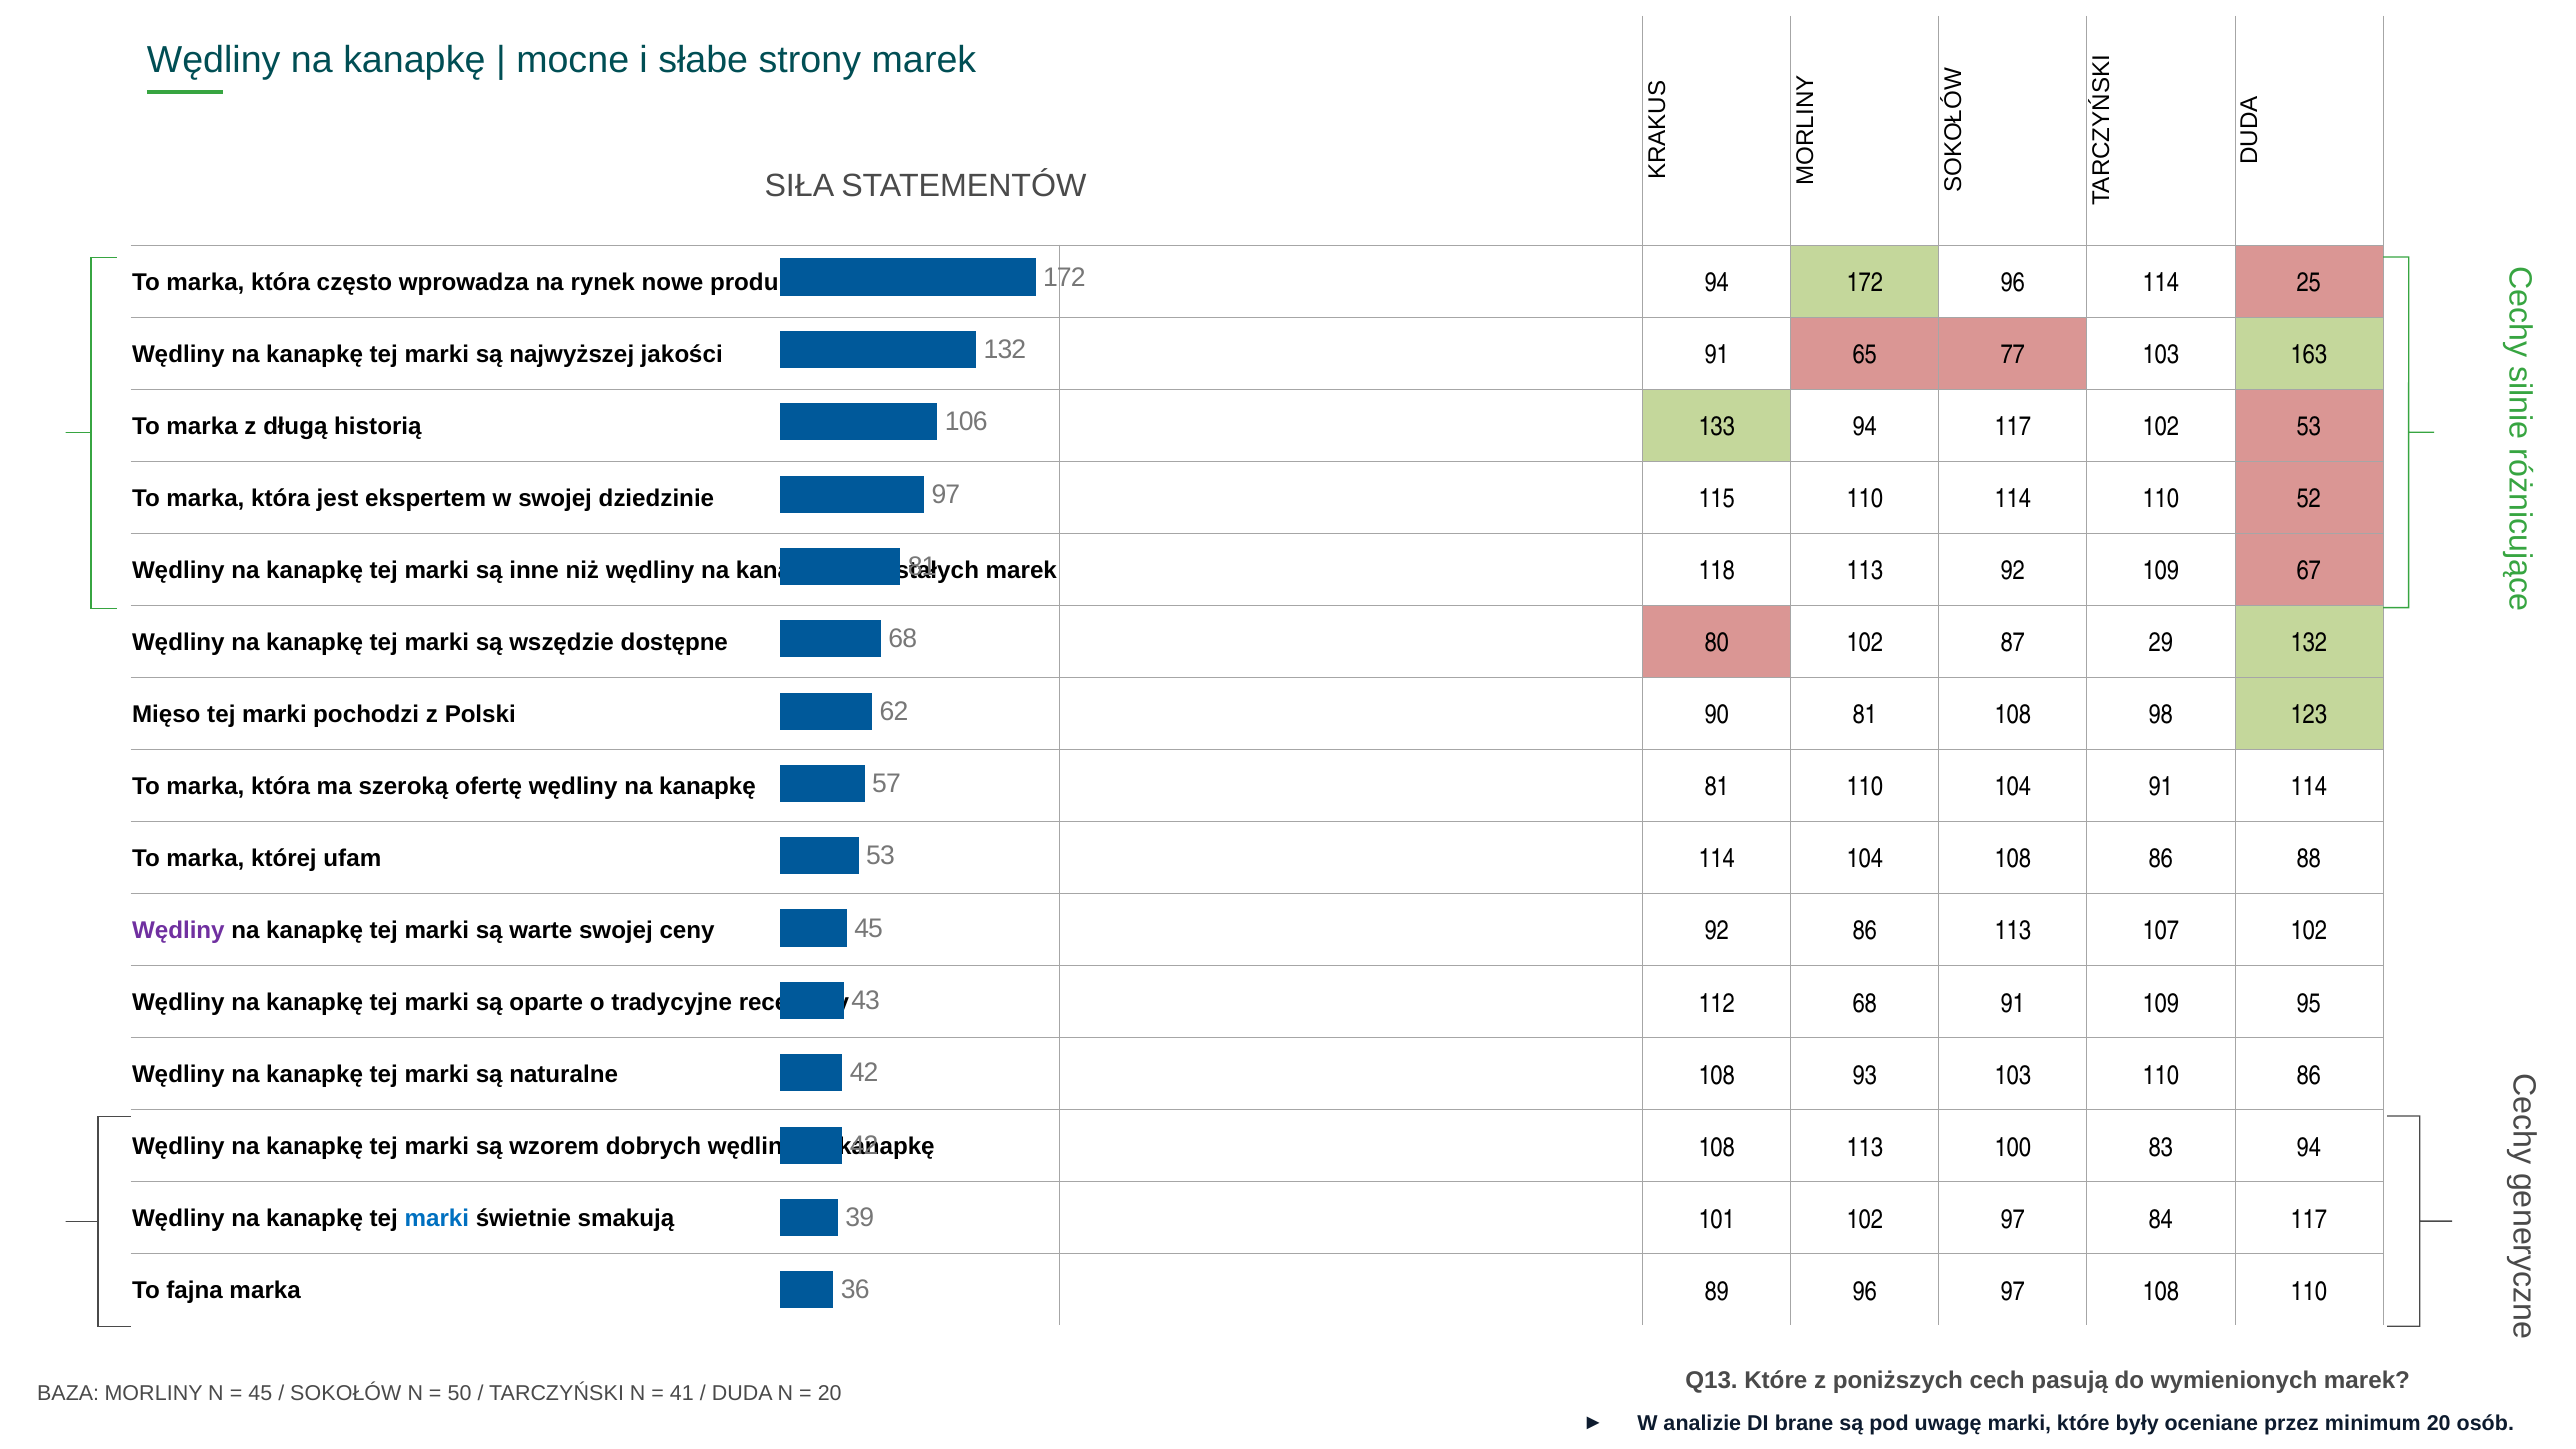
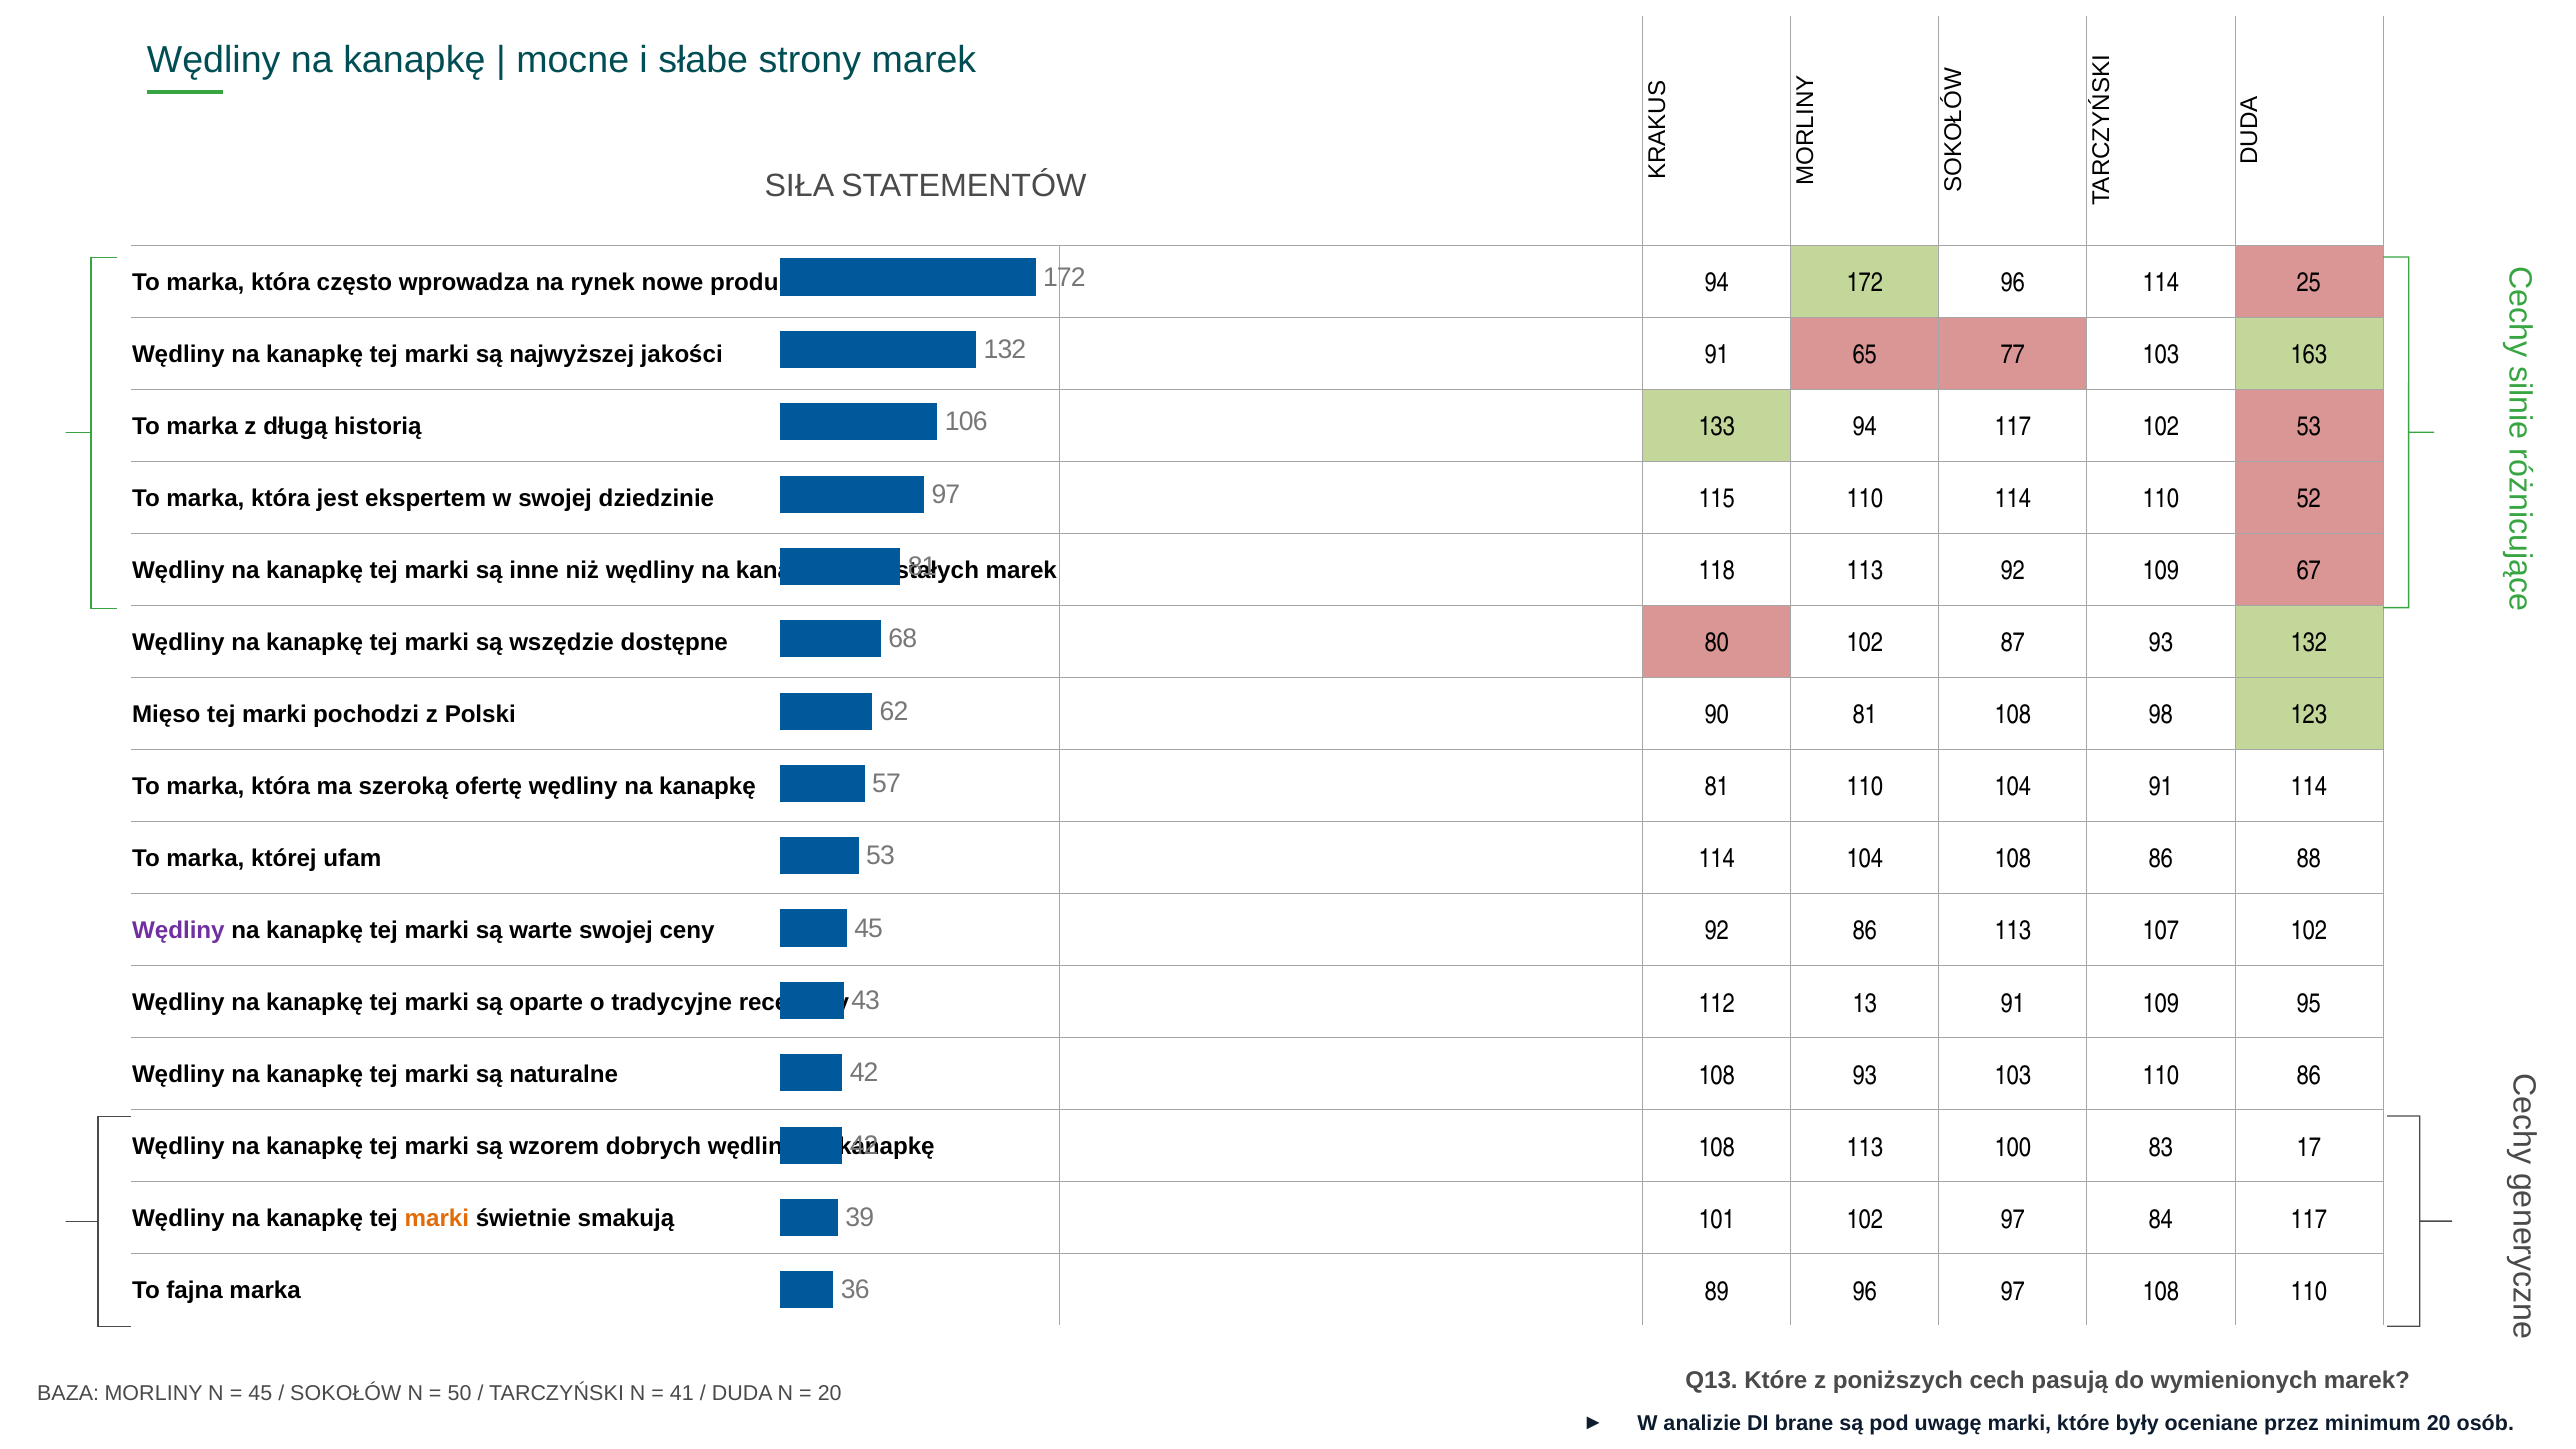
87 29: 29 -> 93 (2161, 643)
112 68: 68 -> 13 (1865, 1003)
83 94: 94 -> 17 (2309, 1147)
marki colour: blue -> orange (437, 1219)
